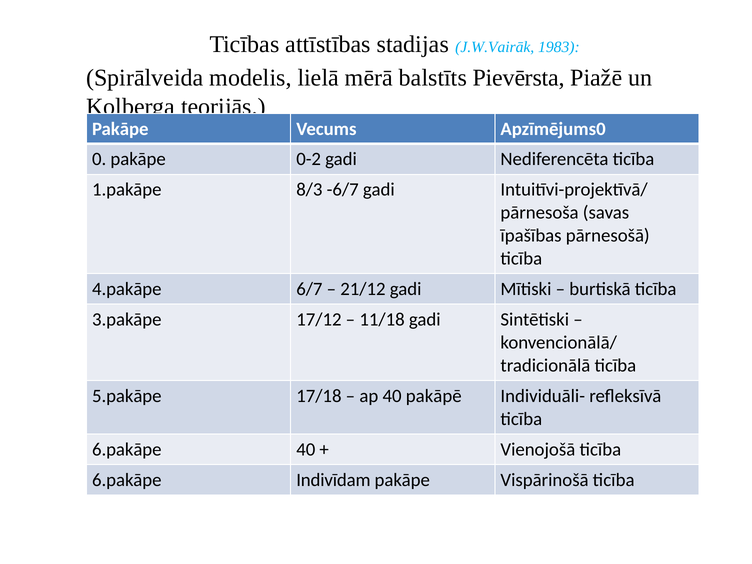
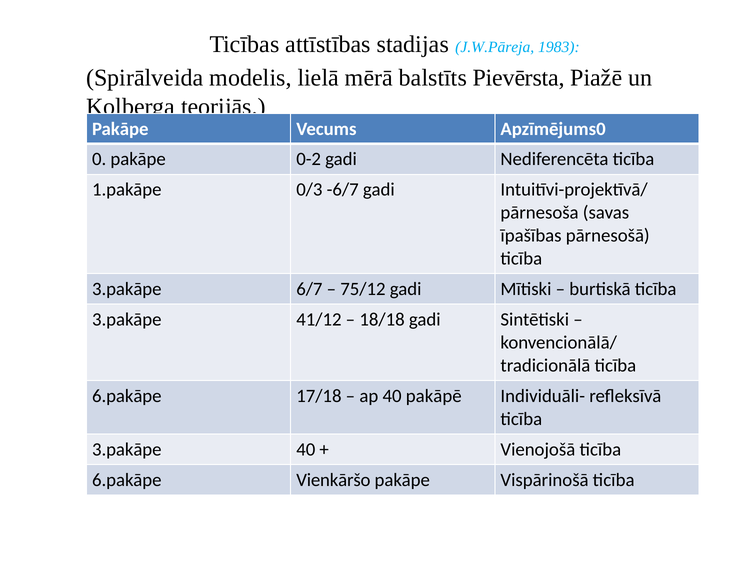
J.W.Vairāk: J.W.Vairāk -> J.W.Pāreja (495, 47)
8/3: 8/3 -> 0/3 (309, 190)
4.pakāpe: 4.pakāpe -> 3.pakāpe (127, 289)
21/12: 21/12 -> 75/12 (363, 289)
17/12: 17/12 -> 41/12 (319, 320)
11/18: 11/18 -> 18/18 (382, 320)
5.pakāpe: 5.pakāpe -> 6.pakāpe (127, 396)
6.pakāpe: 6.pakāpe -> 3.pakāpe (127, 449)
Indivīdam: Indivīdam -> Vienkāršo (333, 480)
